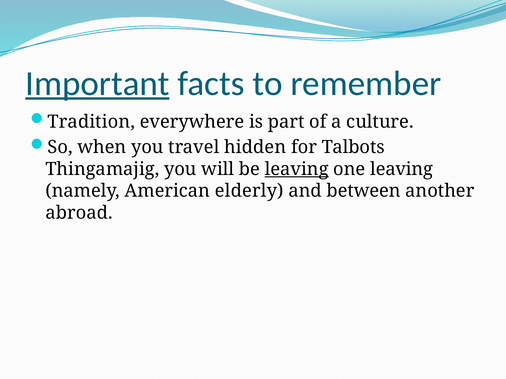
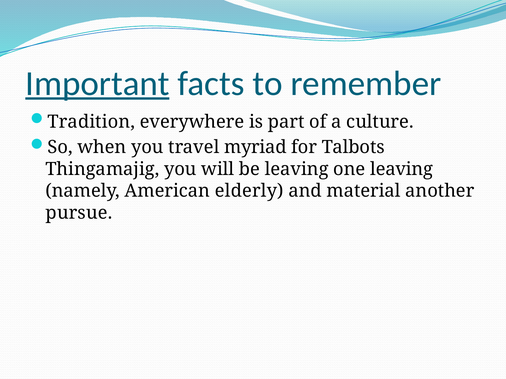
hidden: hidden -> myriad (255, 147)
leaving underline: present -> none (297, 169)
between: between -> material (364, 191)
abroad: abroad -> pursue (79, 213)
